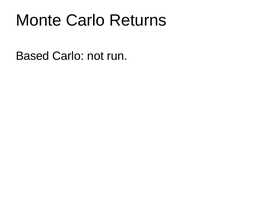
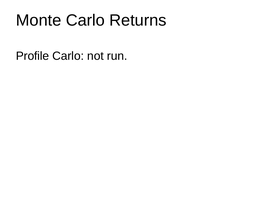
Based: Based -> Profile (33, 56)
